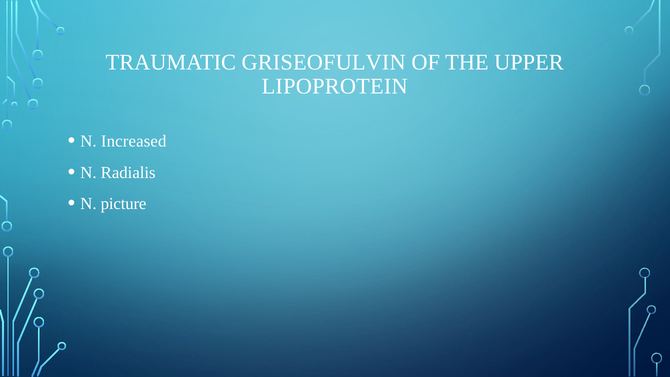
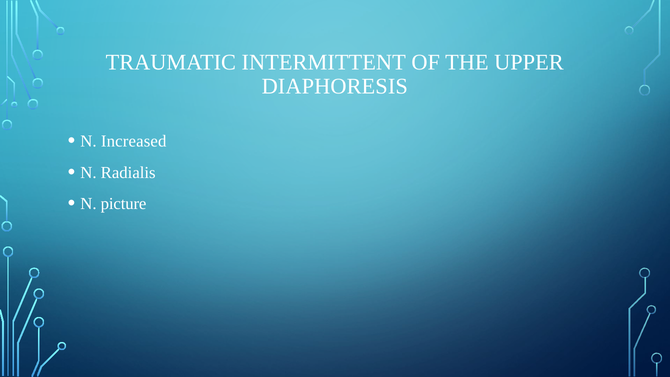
GRISEOFULVIN: GRISEOFULVIN -> INTERMITTENT (324, 62)
LIPOPROTEIN: LIPOPROTEIN -> DIAPHORESIS (335, 87)
